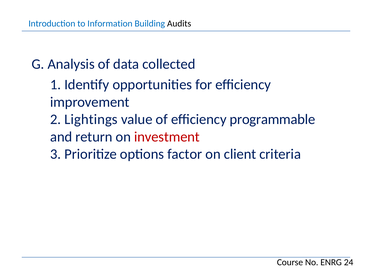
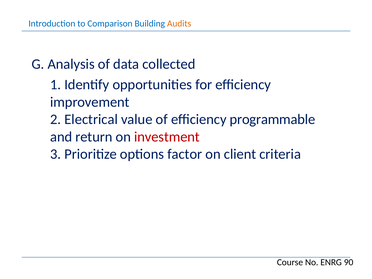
Information: Information -> Comparison (110, 24)
Audits colour: black -> orange (179, 24)
Lightings: Lightings -> Electrical (91, 119)
24: 24 -> 90 (349, 262)
